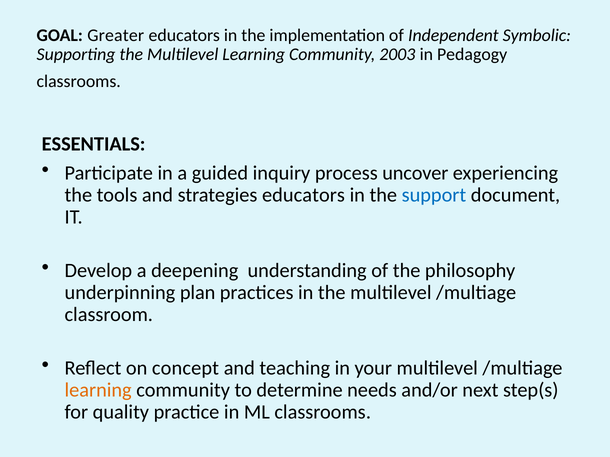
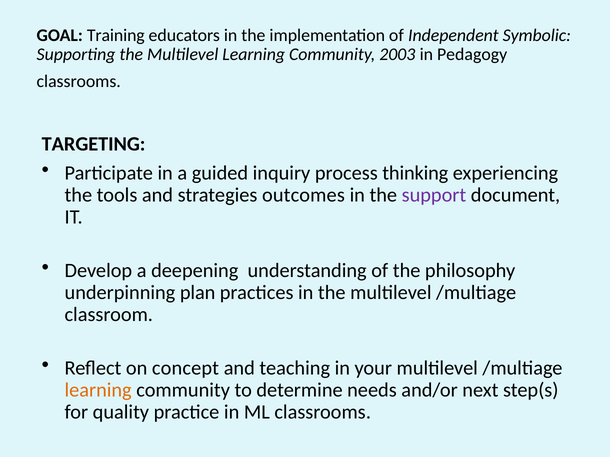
Greater: Greater -> Training (116, 35)
ESSENTIALS: ESSENTIALS -> TARGETING (94, 144)
uncover: uncover -> thinking (415, 173)
strategies educators: educators -> outcomes (303, 195)
support colour: blue -> purple (434, 195)
